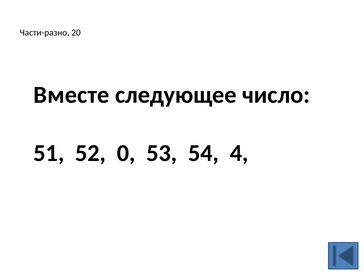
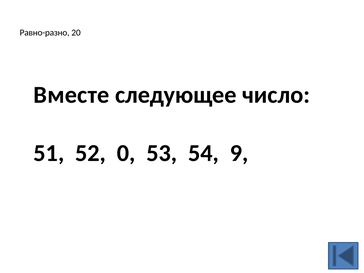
Части-разно: Части-разно -> Равно-разно (45, 33)
4: 4 -> 9 (239, 153)
